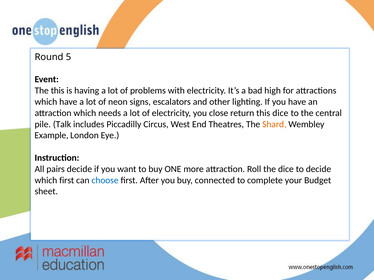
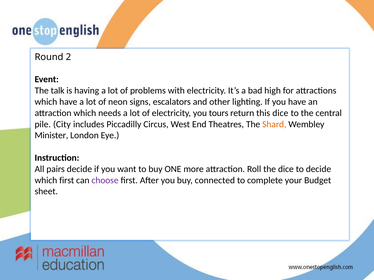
5: 5 -> 2 (68, 57)
The this: this -> talk (58, 91)
close: close -> tours (219, 113)
Talk: Talk -> City (62, 124)
Example: Example -> Minister (51, 136)
choose colour: blue -> purple (105, 180)
